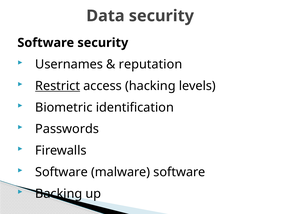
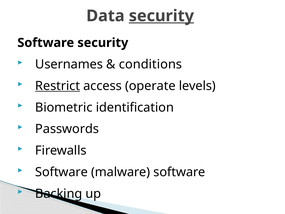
security underline: none -> present (161, 16)
reputation: reputation -> conditions (150, 64)
hacking: hacking -> operate (150, 86)
